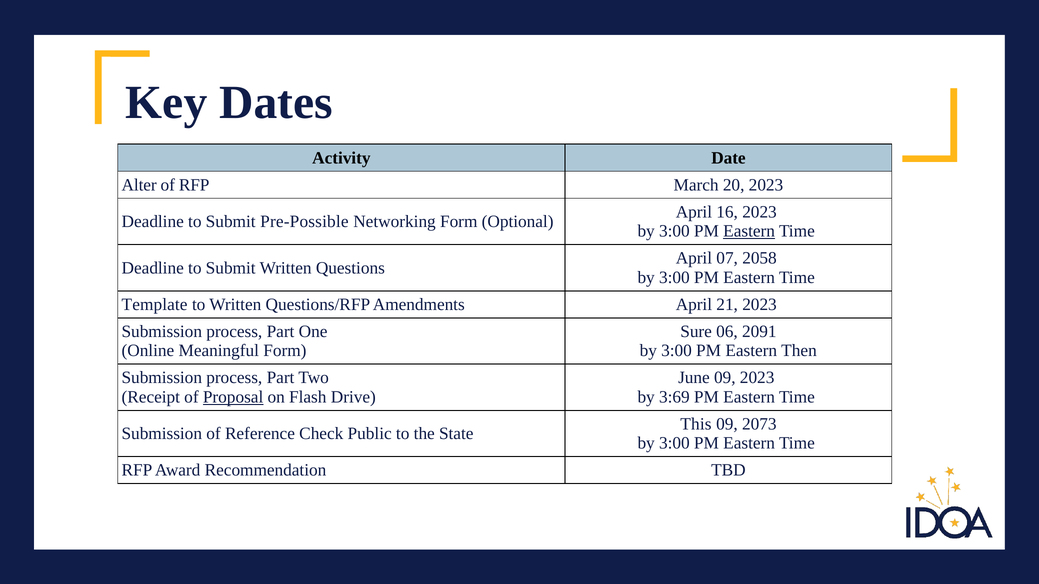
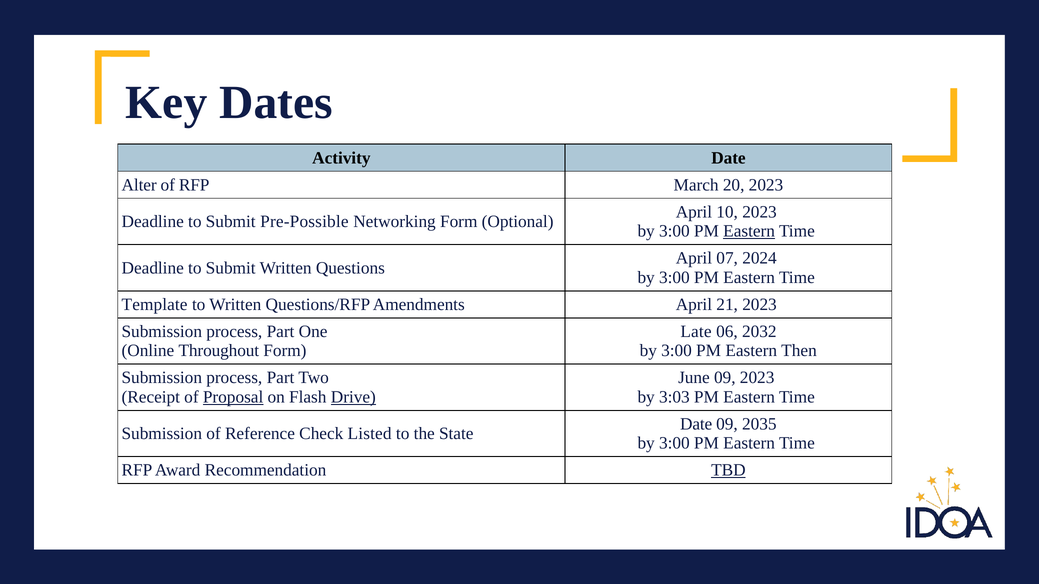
16: 16 -> 10 (727, 212)
2058: 2058 -> 2024 (760, 258)
Sure: Sure -> Late (696, 332)
2091: 2091 -> 2032 (759, 332)
Meaningful: Meaningful -> Throughout (219, 351)
Drive underline: none -> present (353, 397)
3:69: 3:69 -> 3:03 (674, 397)
This: This -> Date (696, 424)
2073: 2073 -> 2035 (759, 424)
Public: Public -> Listed (370, 434)
TBD underline: none -> present (728, 471)
